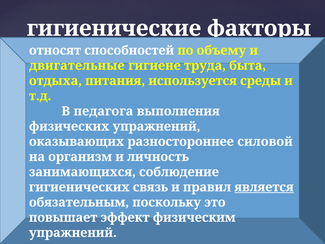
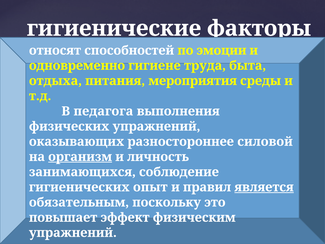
объему: объему -> эмоции (221, 50)
двигательные: двигательные -> одновременно (77, 66)
используется: используется -> мероприятия (193, 81)
организм underline: none -> present (80, 157)
связь: связь -> опыт (150, 187)
